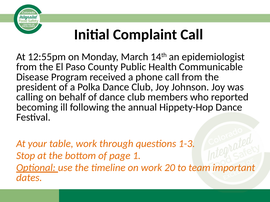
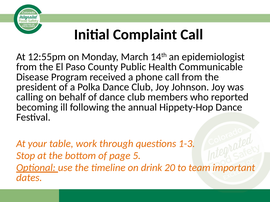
1: 1 -> 5 (137, 156)
on work: work -> drink (152, 168)
